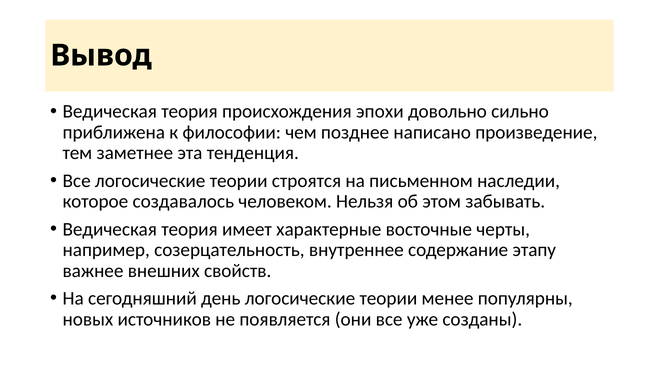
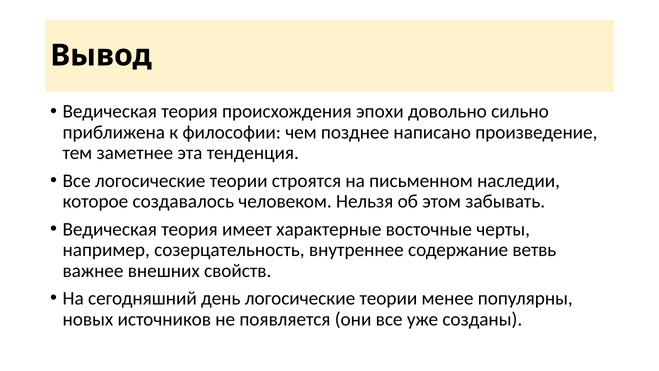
этапу: этапу -> ветвь (534, 250)
